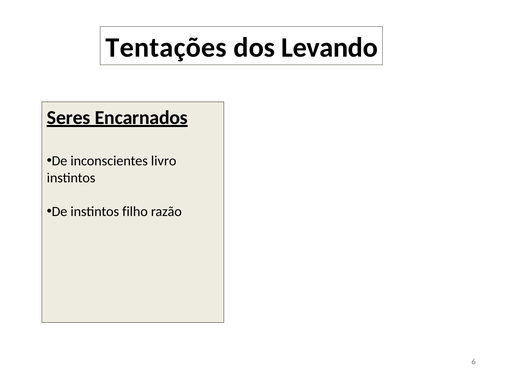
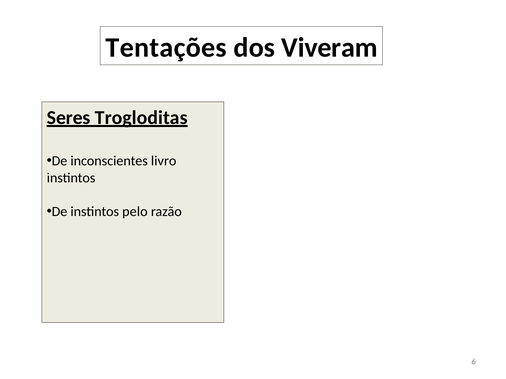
Levando: Levando -> Viveram (329, 48)
Encarnados: Encarnados -> Trogloditas (141, 118)
filho: filho -> pelo (135, 212)
